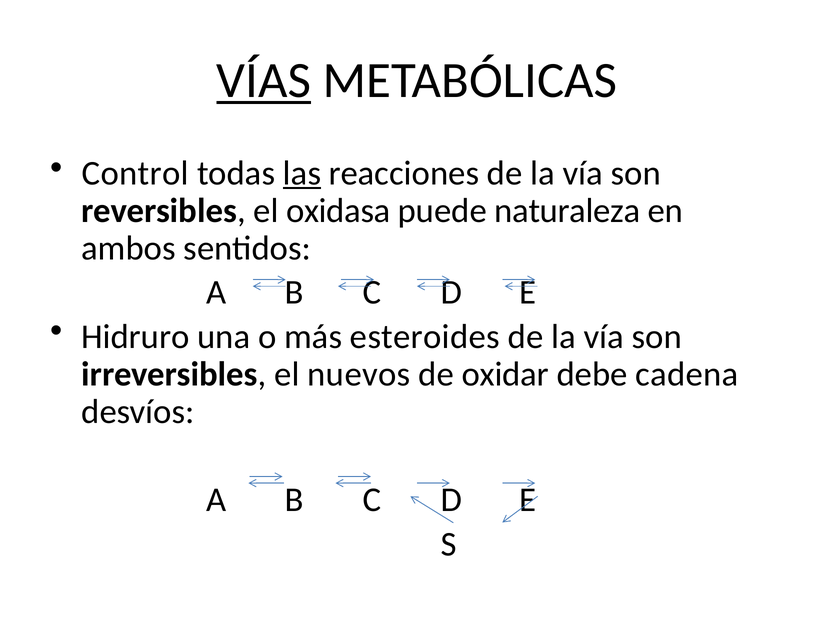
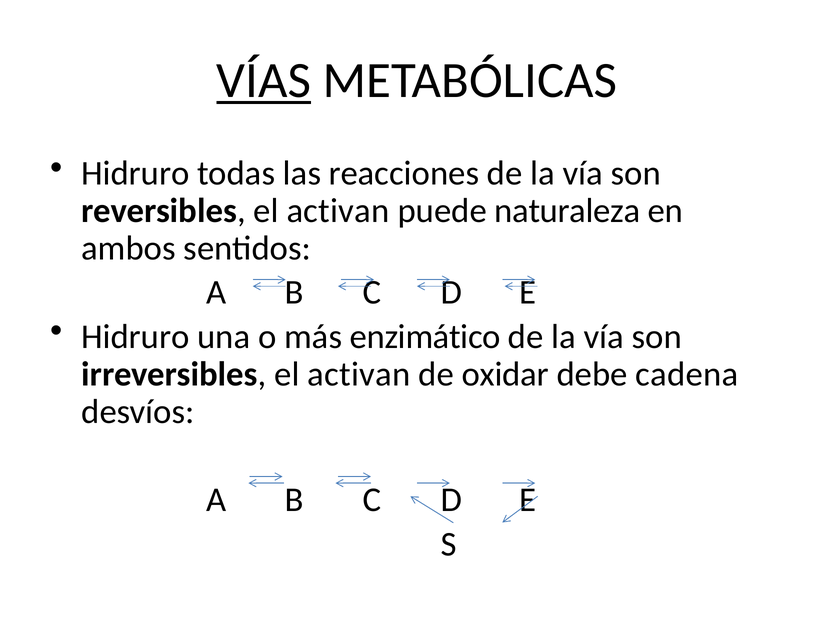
Control: Control -> Hidruro (135, 173)
las underline: present -> none (302, 173)
reversibles el oxidasa: oxidasa -> activan (338, 211)
esteroides: esteroides -> enzimático (425, 337)
irreversibles el nuevos: nuevos -> activan (359, 374)
